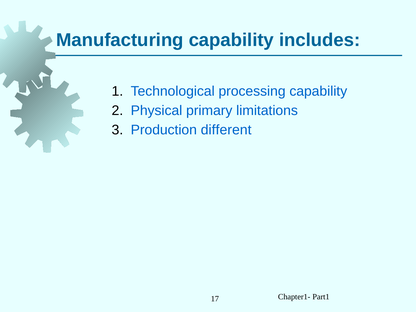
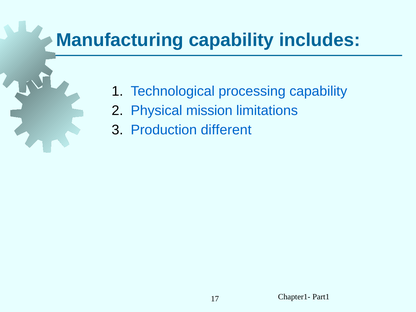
primary: primary -> mission (209, 111)
